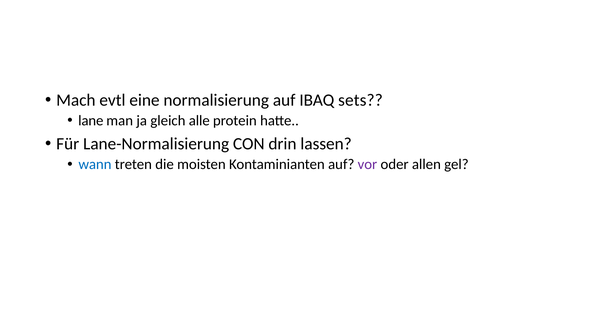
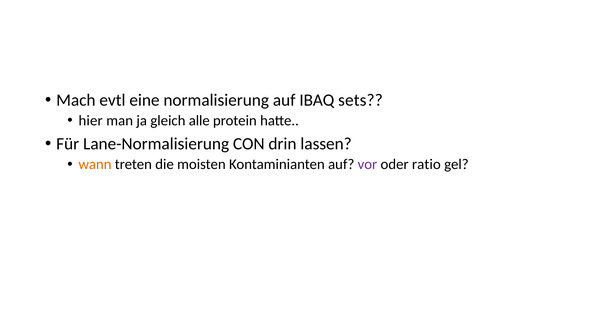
lane: lane -> hier (91, 120)
wann colour: blue -> orange (95, 164)
allen: allen -> ratio (426, 164)
